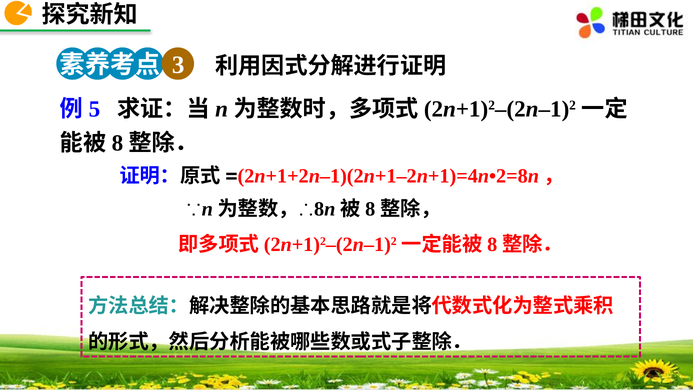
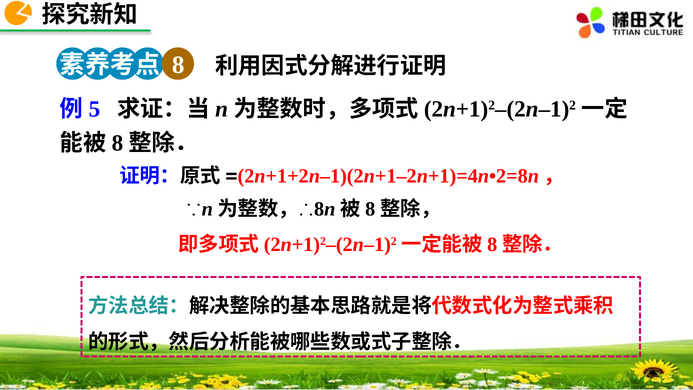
3: 3 -> 8 (178, 65)
